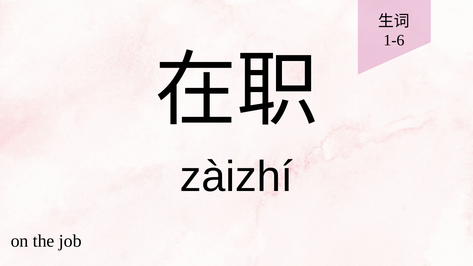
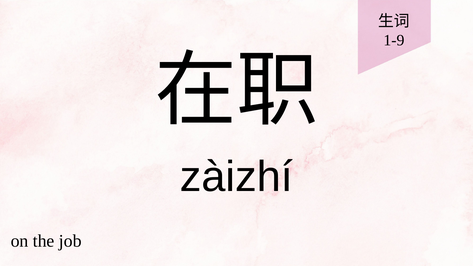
1-6: 1-6 -> 1-9 (394, 40)
